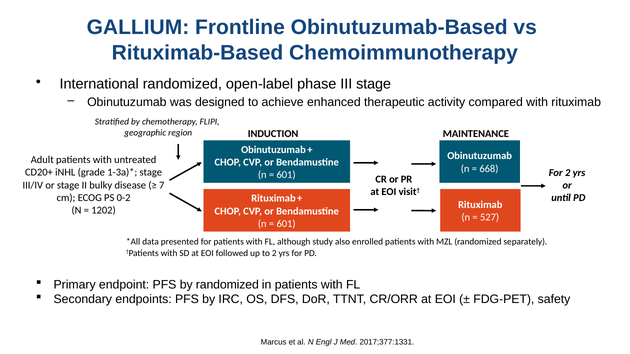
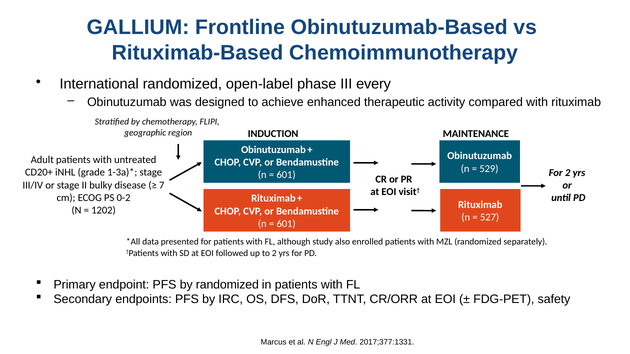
III stage: stage -> every (374, 84)
668: 668 -> 529 (489, 169)
